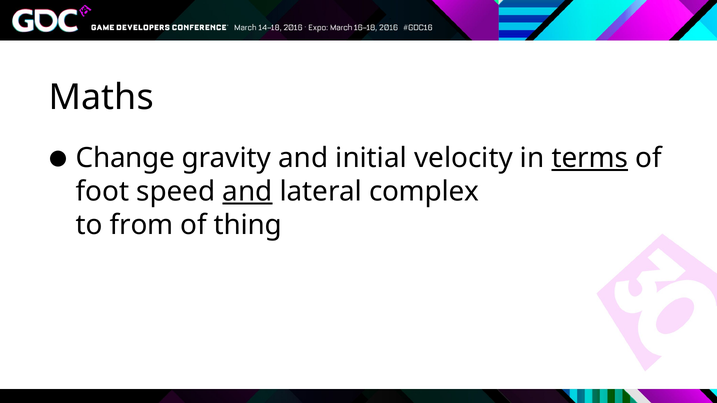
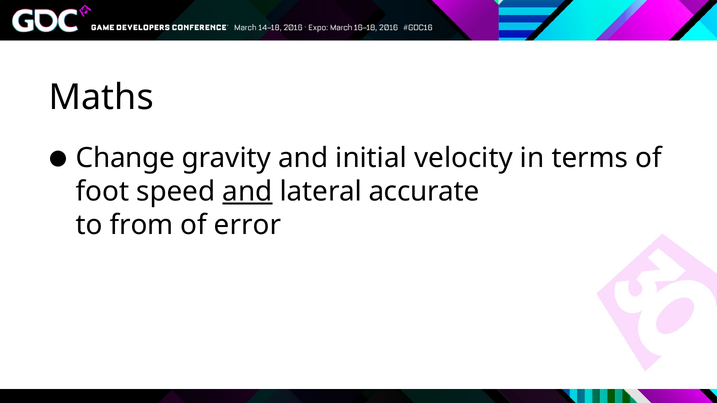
terms underline: present -> none (590, 158)
complex: complex -> accurate (424, 192)
thing: thing -> error (248, 225)
